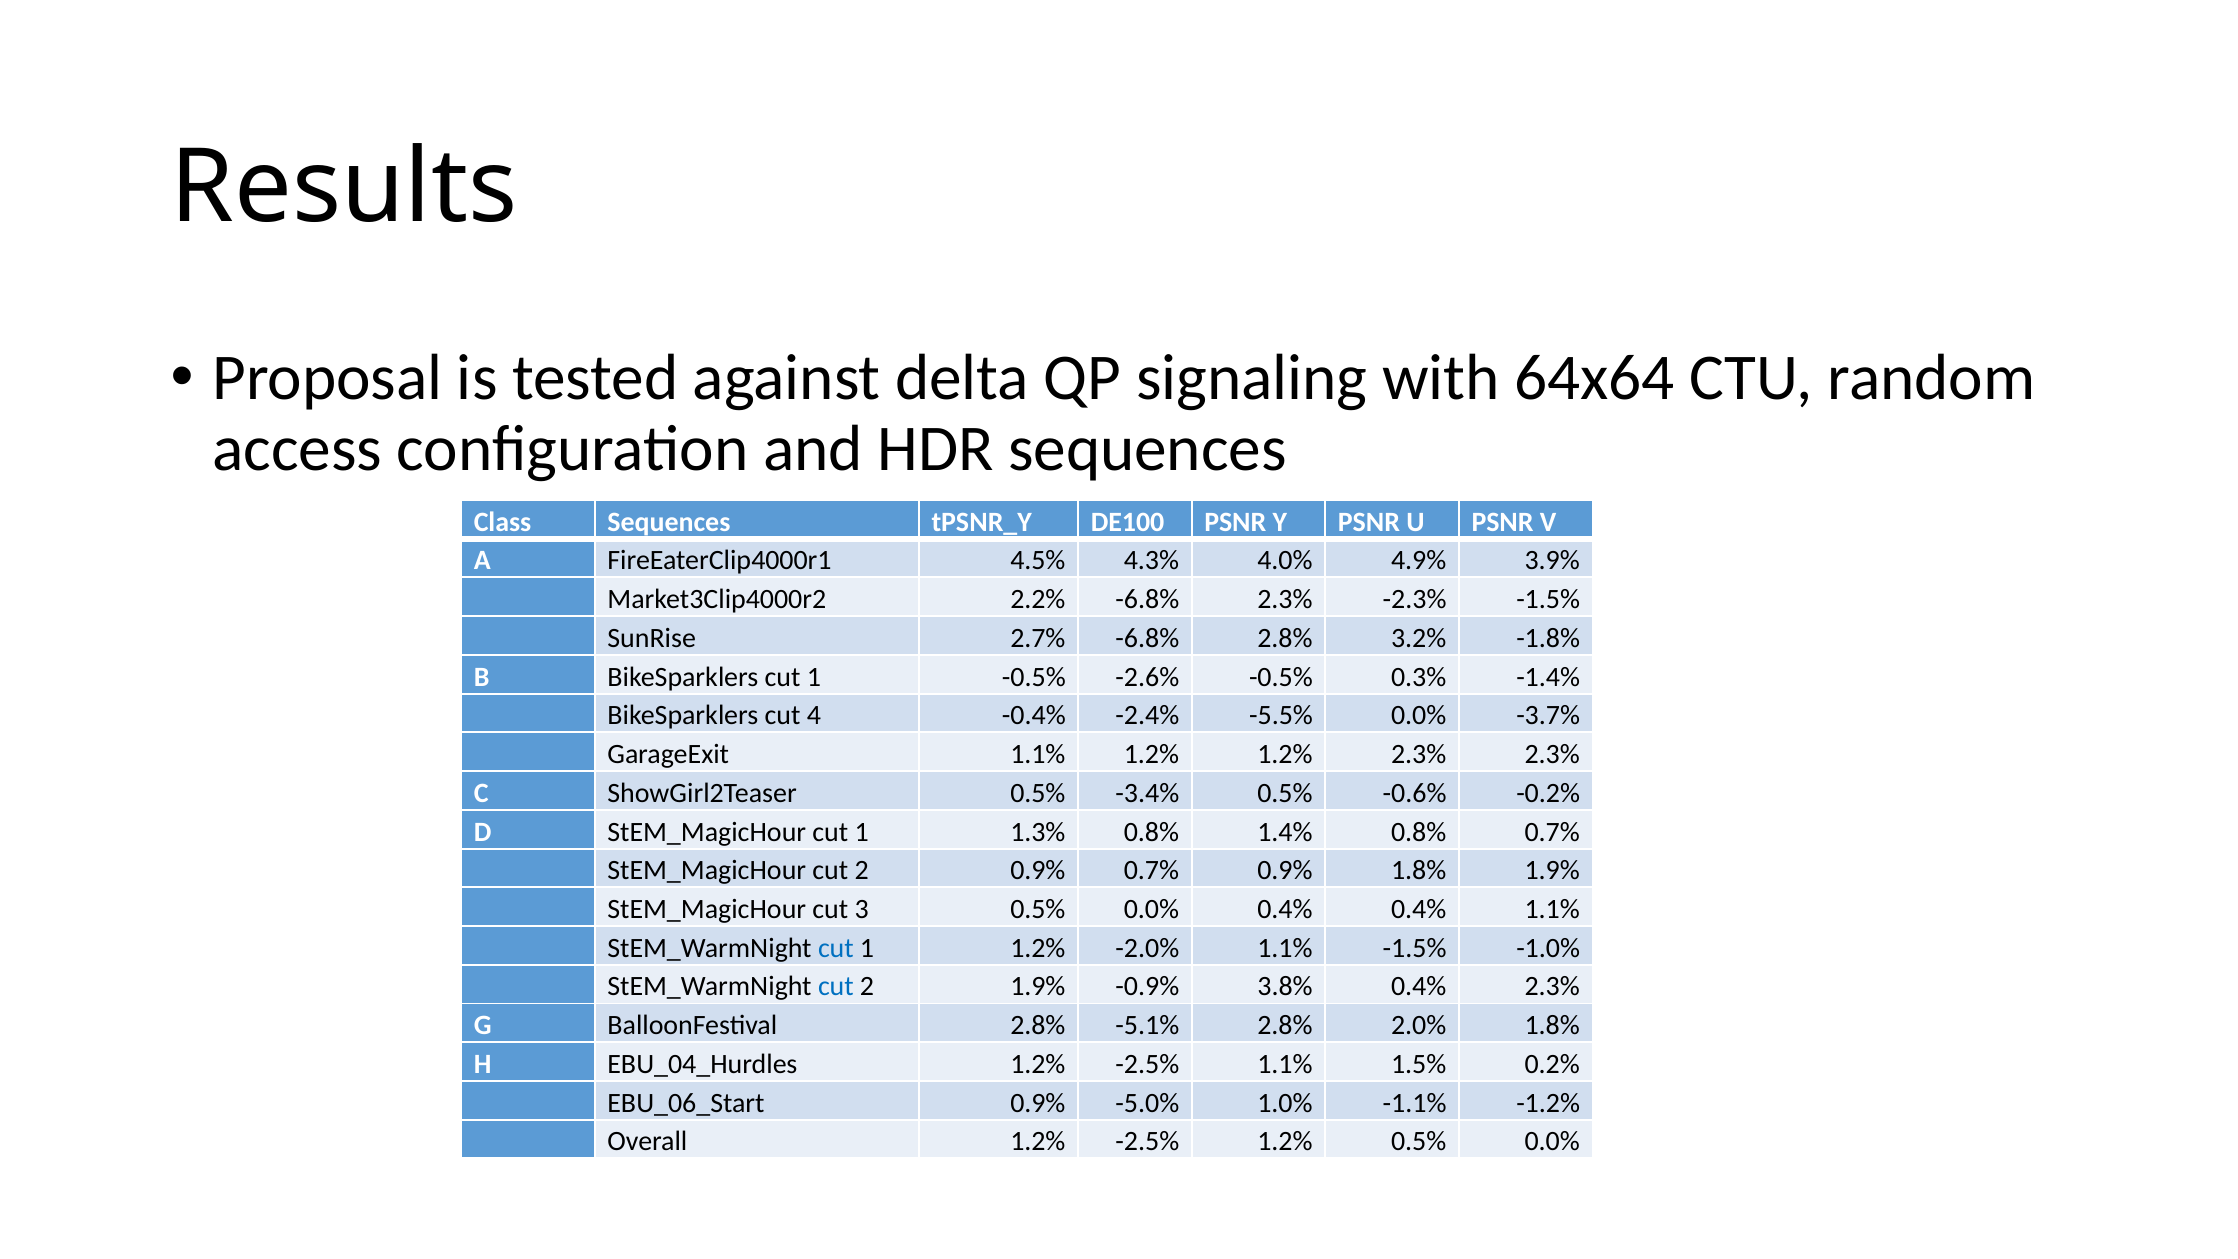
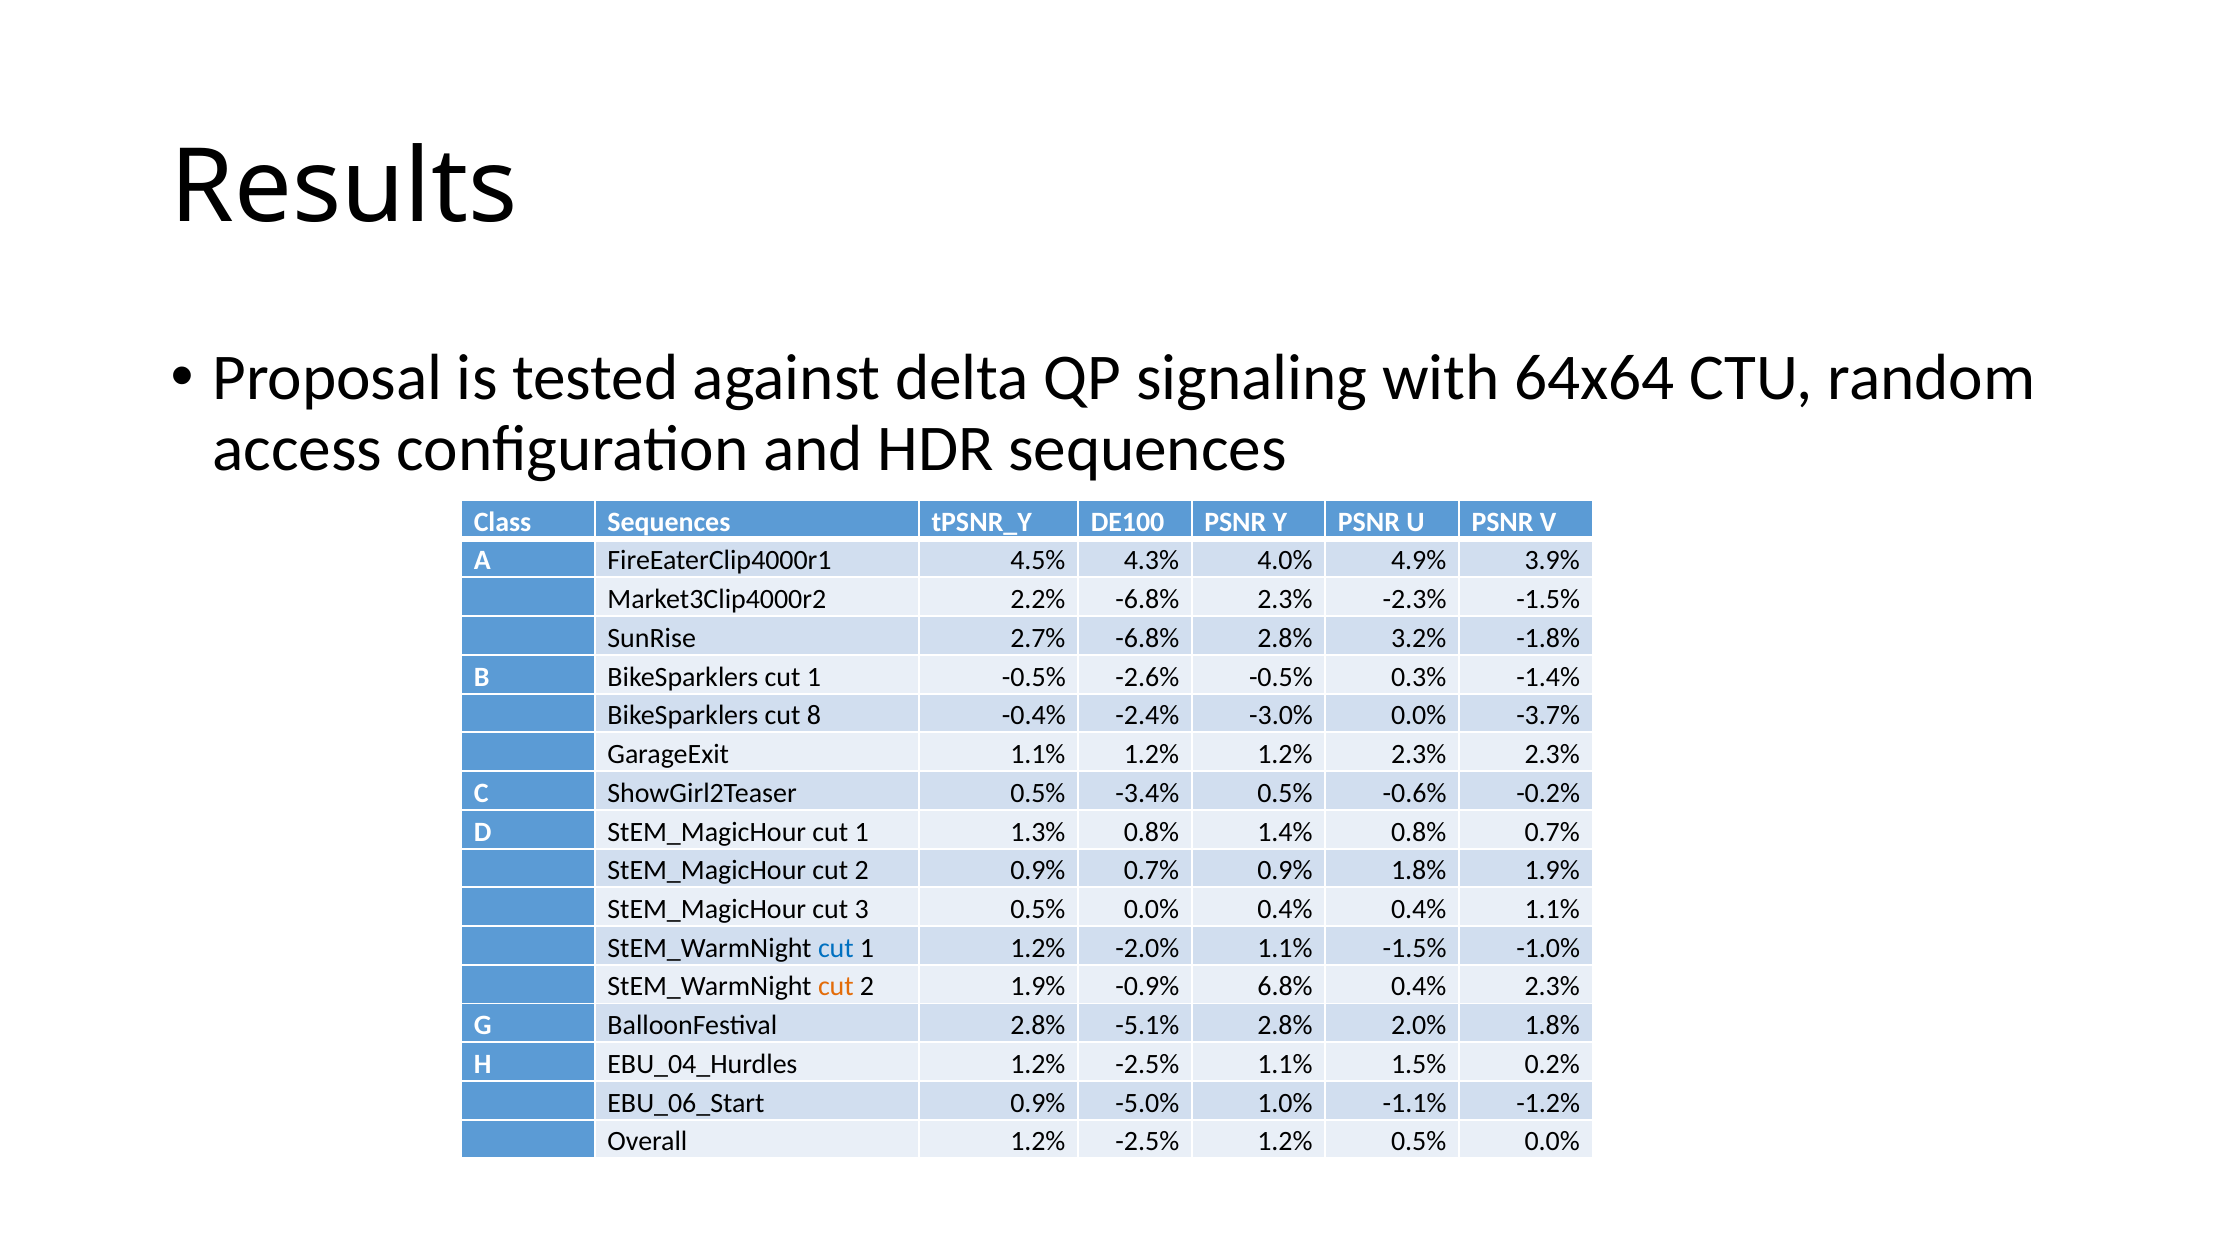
4: 4 -> 8 (814, 716)
-5.5%: -5.5% -> -3.0% (1281, 716)
cut colour: blue -> orange (836, 987)
3.8%: 3.8% -> 6.8% (1285, 987)
